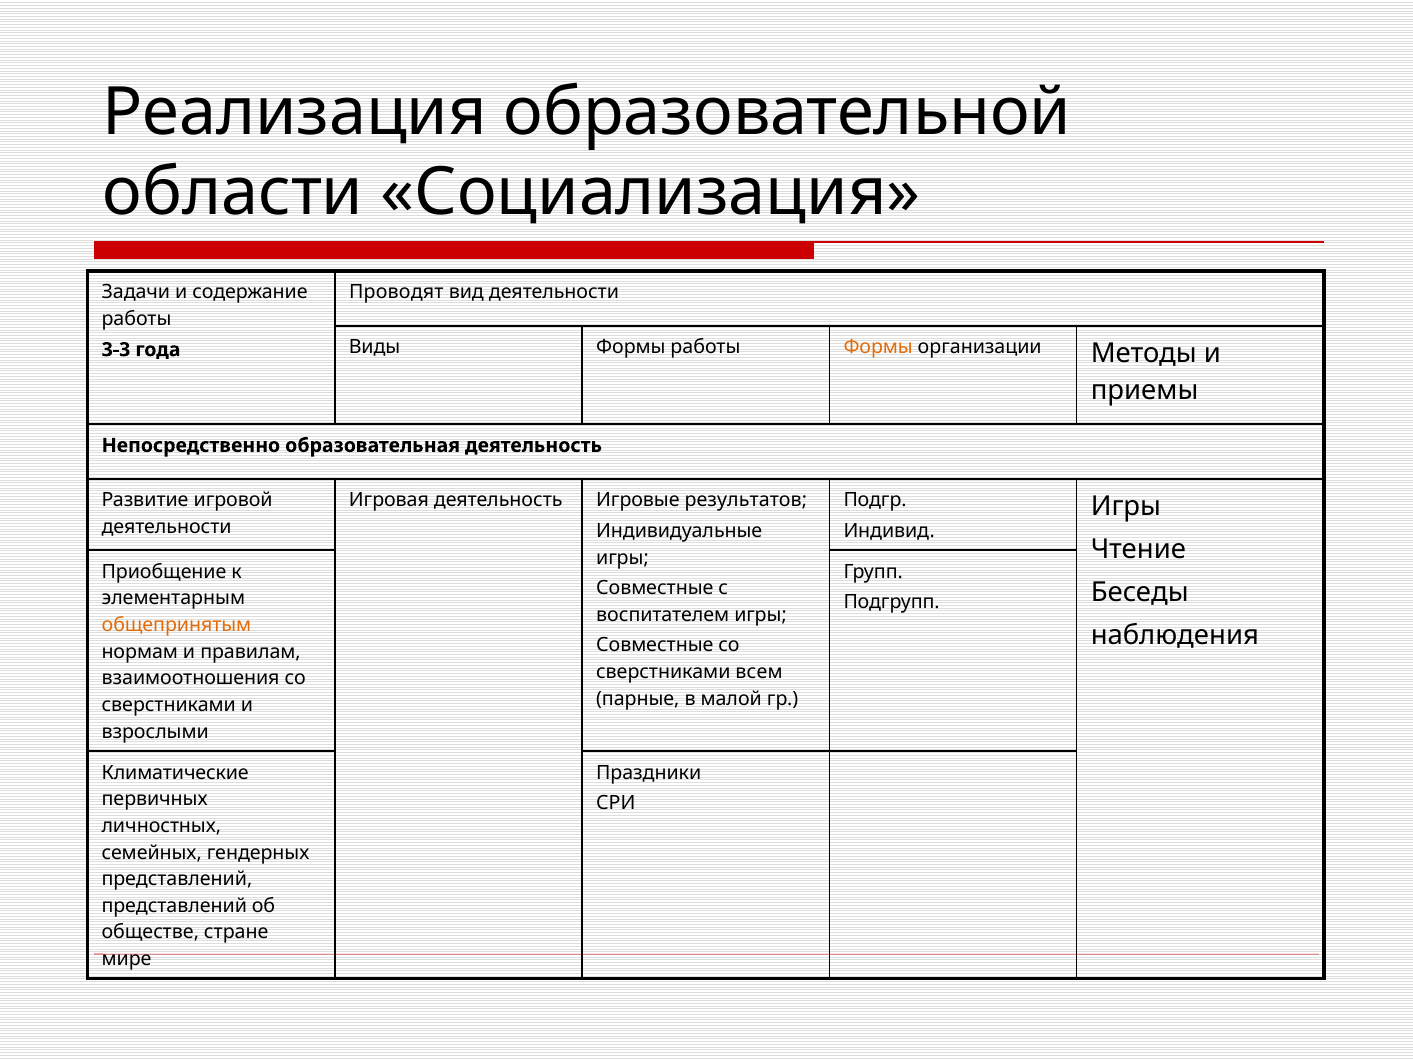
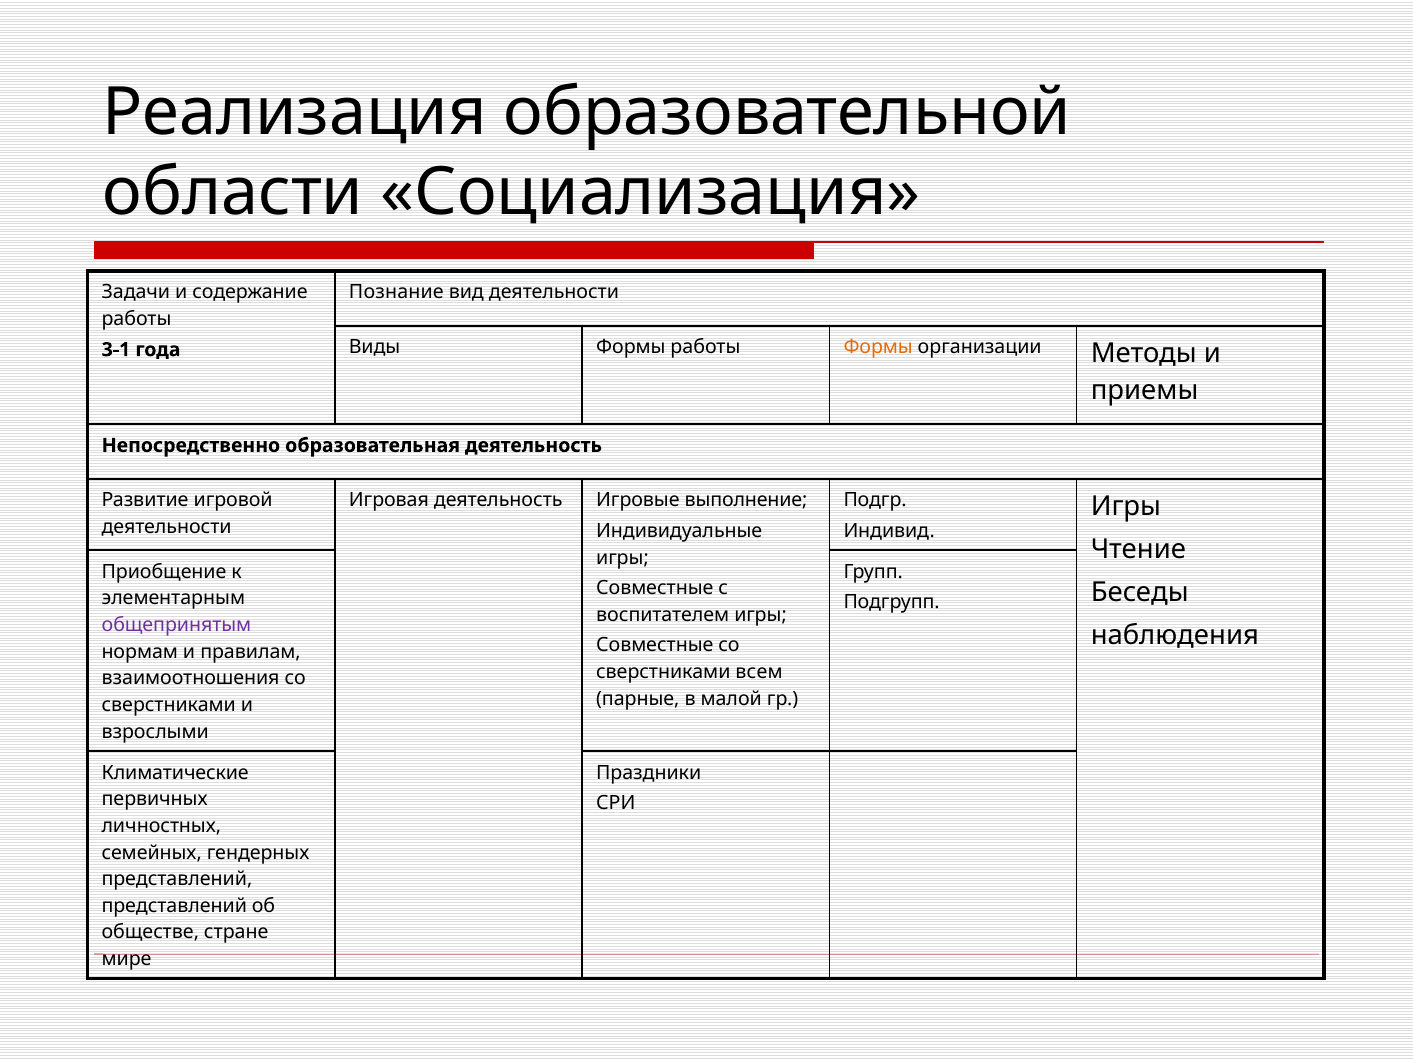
Проводят: Проводят -> Познание (396, 292)
3-3: 3-3 -> 3-1 (116, 350)
результатов: результатов -> выполнение (746, 500)
общепринятым colour: orange -> purple (176, 625)
